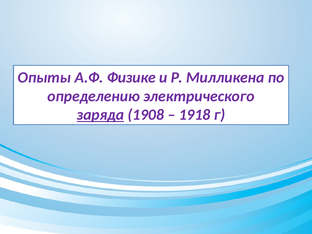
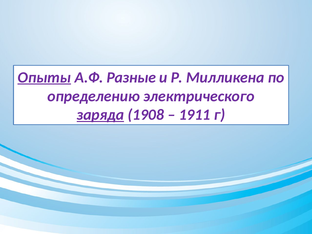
Опыты underline: none -> present (44, 77)
Физике: Физике -> Разные (131, 77)
1918: 1918 -> 1911 (195, 115)
